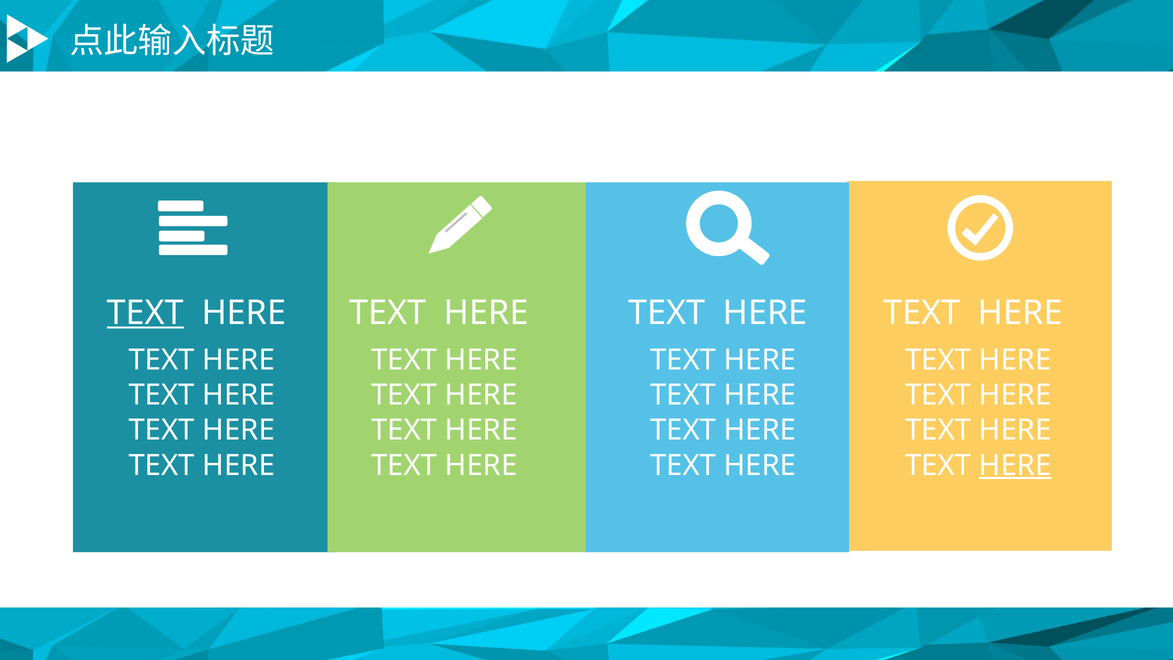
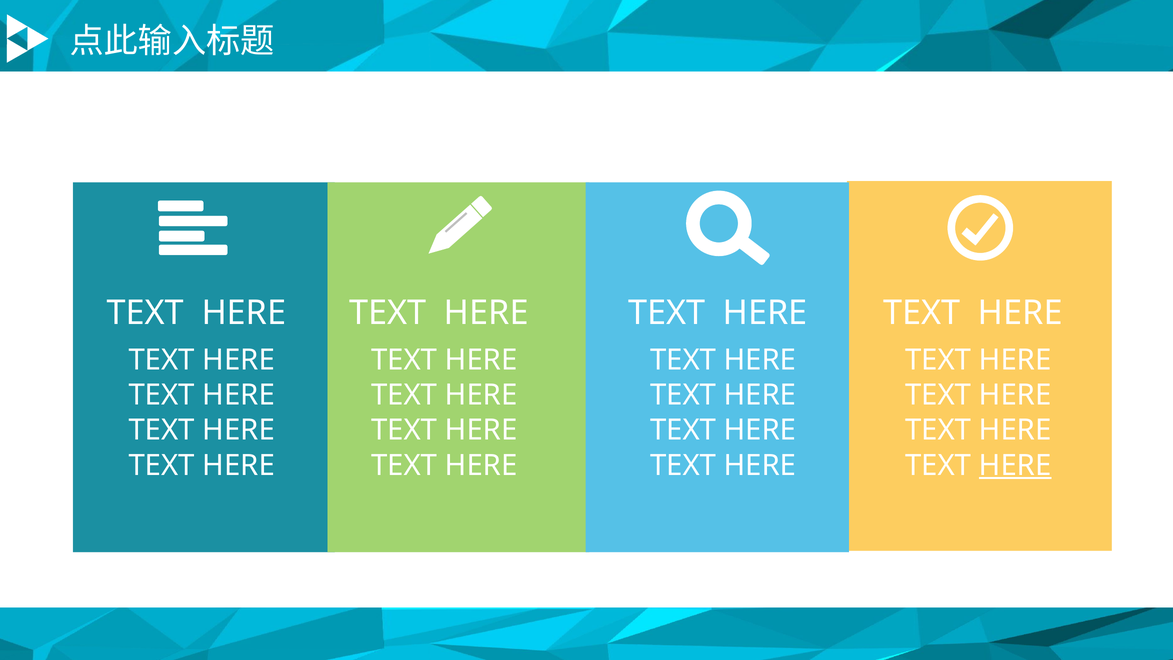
TEXT underline: present -> none (145, 313)
